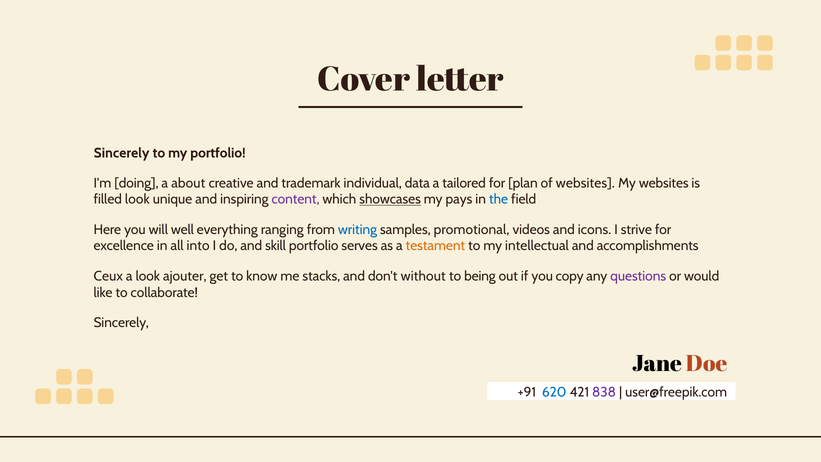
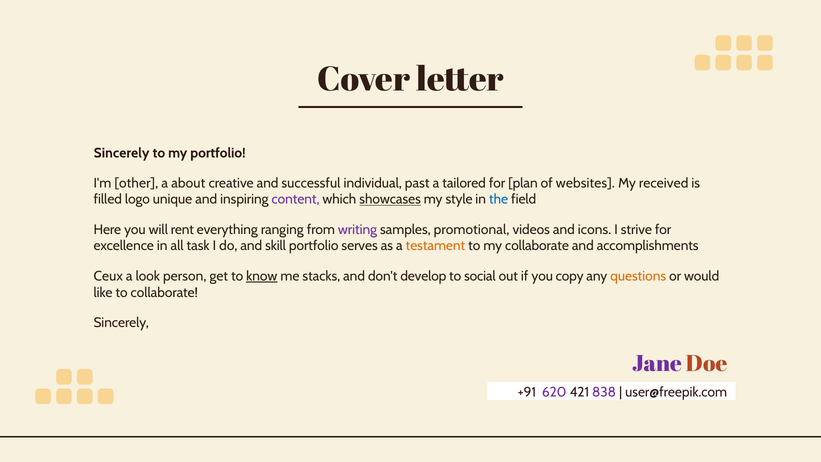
doing: doing -> other (136, 183)
trademark: trademark -> successful (311, 183)
data: data -> past (417, 183)
My websites: websites -> received (664, 183)
filled look: look -> logo (137, 199)
pays: pays -> style (459, 199)
well: well -> rent (182, 229)
writing colour: blue -> purple (357, 229)
into: into -> task (198, 246)
my intellectual: intellectual -> collaborate (537, 246)
ajouter: ajouter -> person (185, 276)
know underline: none -> present (262, 276)
without: without -> develop (423, 276)
being: being -> social (480, 276)
questions colour: purple -> orange (638, 276)
Jane colour: black -> purple (657, 364)
620 colour: blue -> purple (554, 392)
